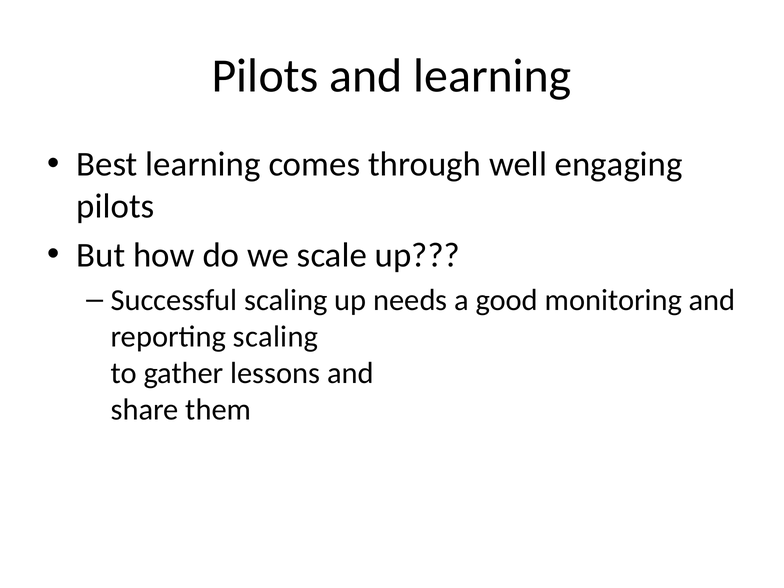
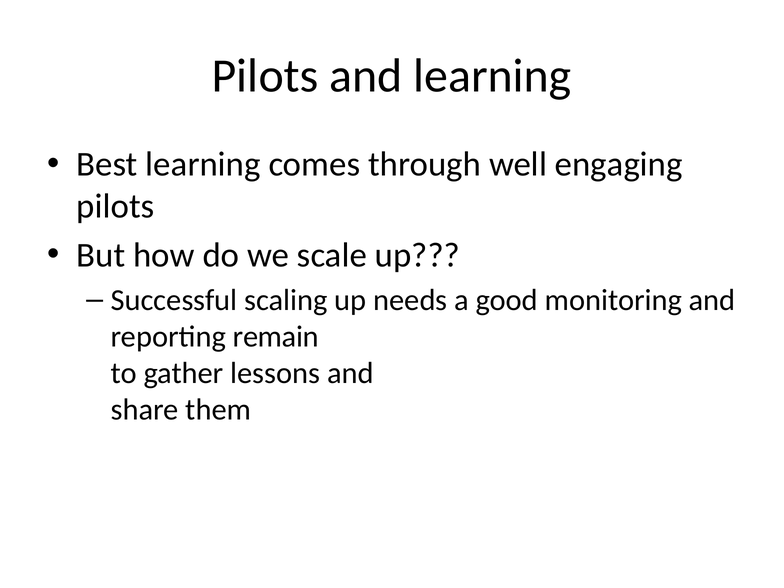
reporting scaling: scaling -> remain (276, 337)
